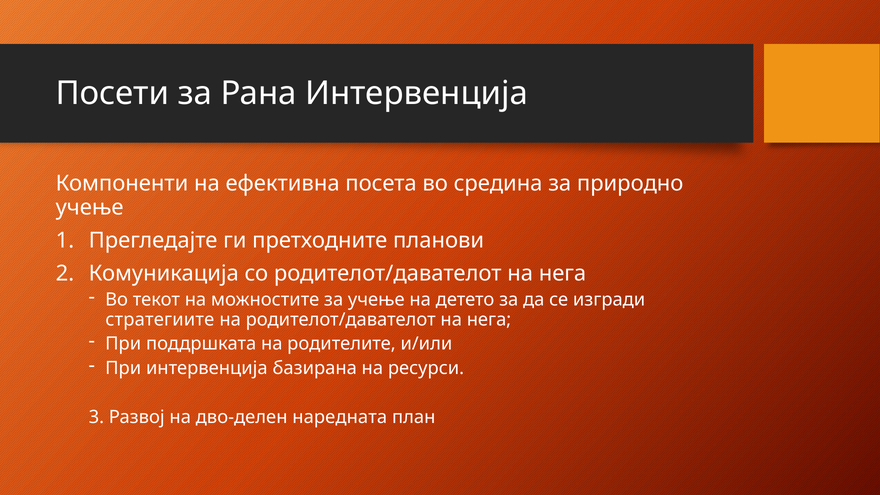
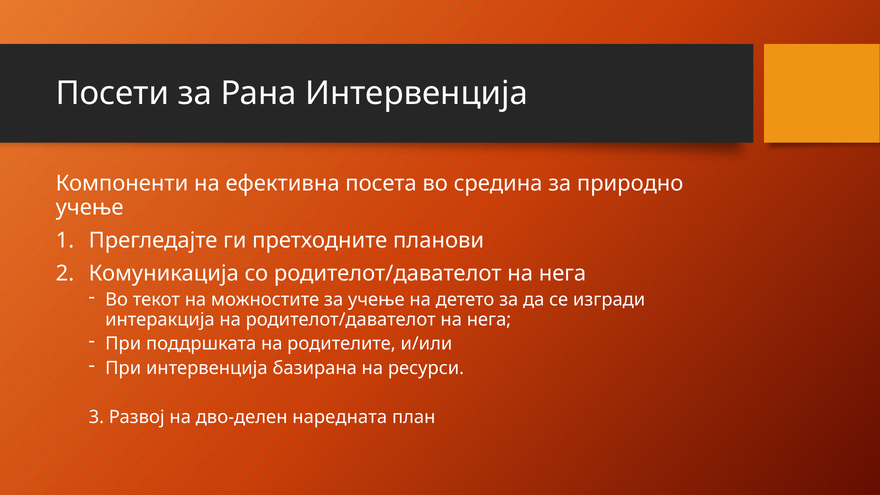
стратегиите: стратегиите -> интеракција (160, 319)
